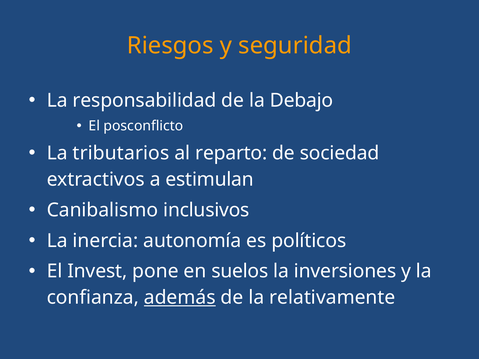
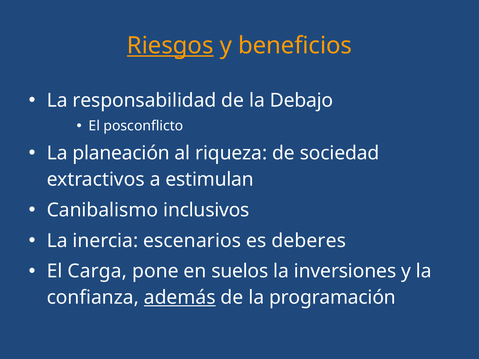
Riesgos underline: none -> present (170, 46)
seguridad: seguridad -> beneficios (295, 46)
tributarios: tributarios -> planeación (121, 153)
reparto: reparto -> riqueza (231, 153)
autonomía: autonomía -> escenarios (192, 241)
políticos: políticos -> deberes (309, 241)
Invest: Invest -> Carga (97, 271)
relativamente: relativamente -> programación (332, 298)
